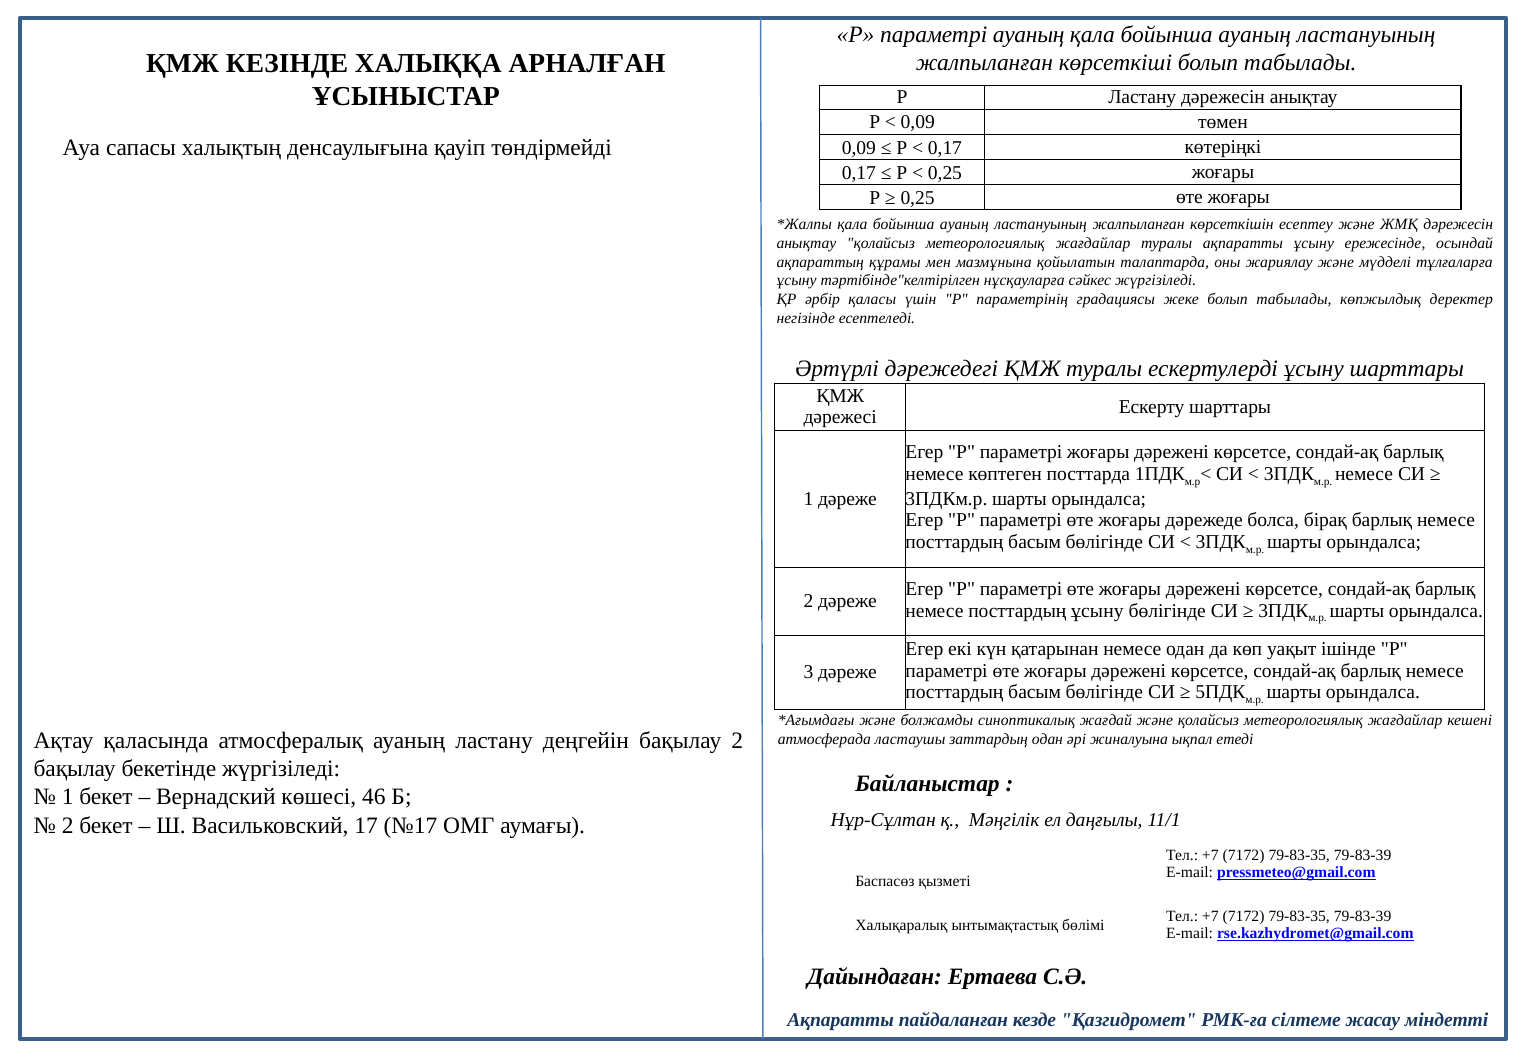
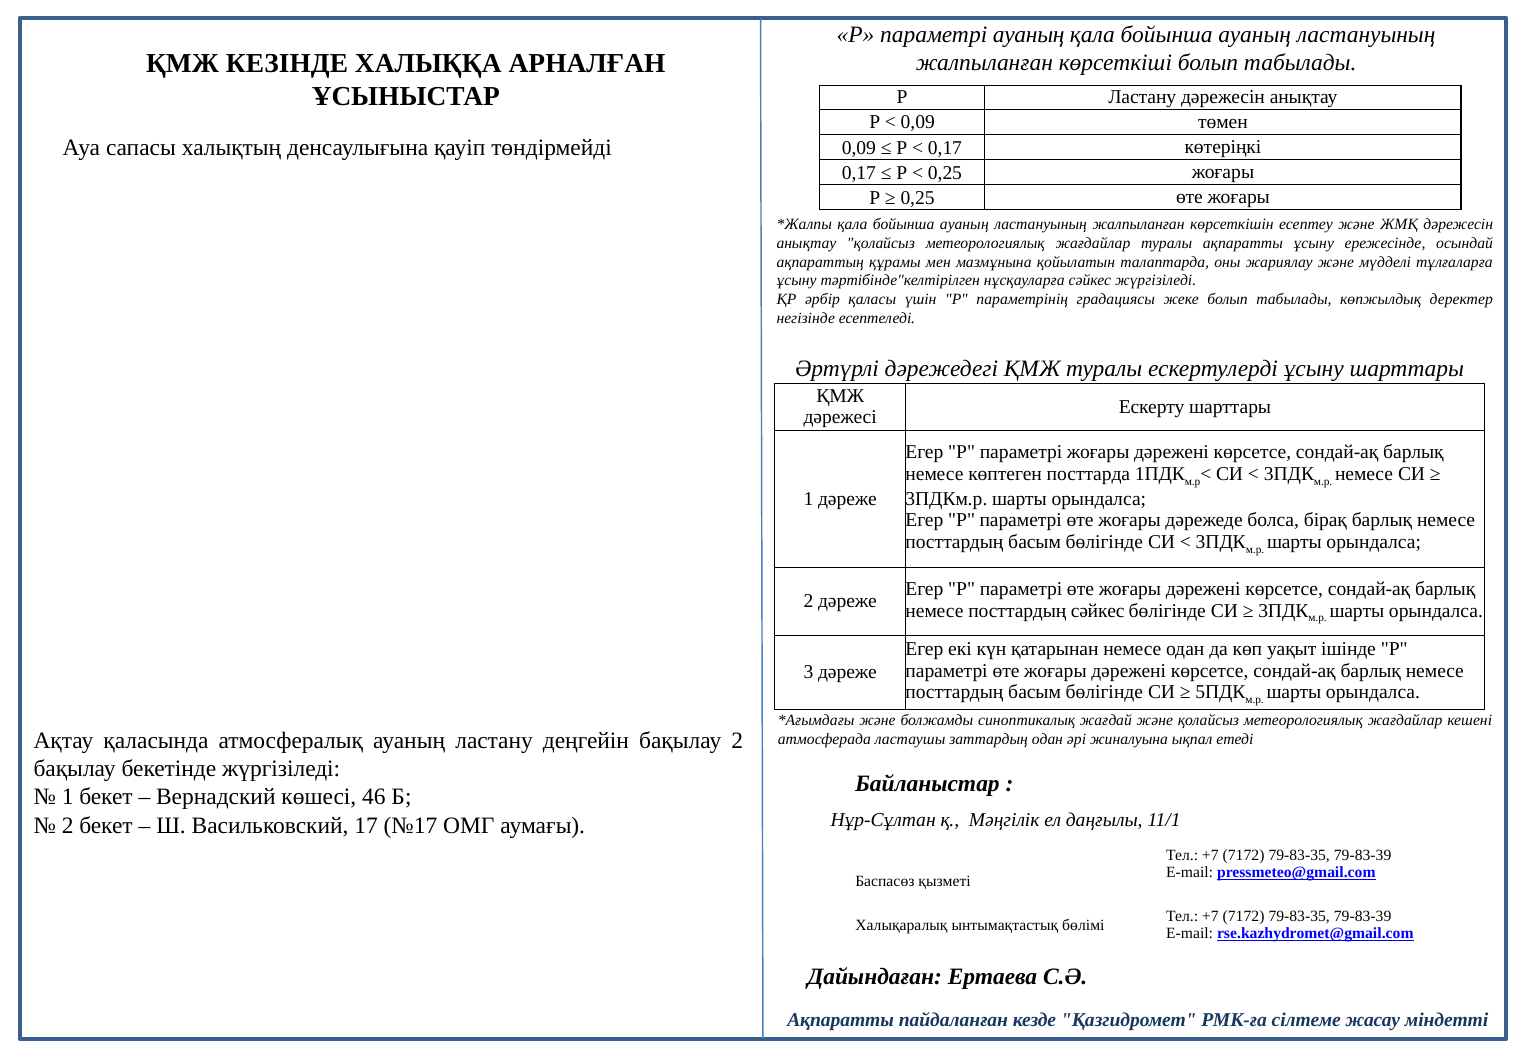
посттардың ұсыну: ұсыну -> сәйкес (1098, 610)
